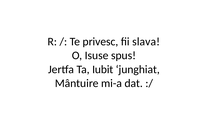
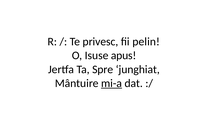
slava: slava -> pelin (146, 42)
spus: spus -> apus (124, 55)
Iubit: Iubit -> Spre (103, 69)
mi-a underline: none -> present (111, 83)
